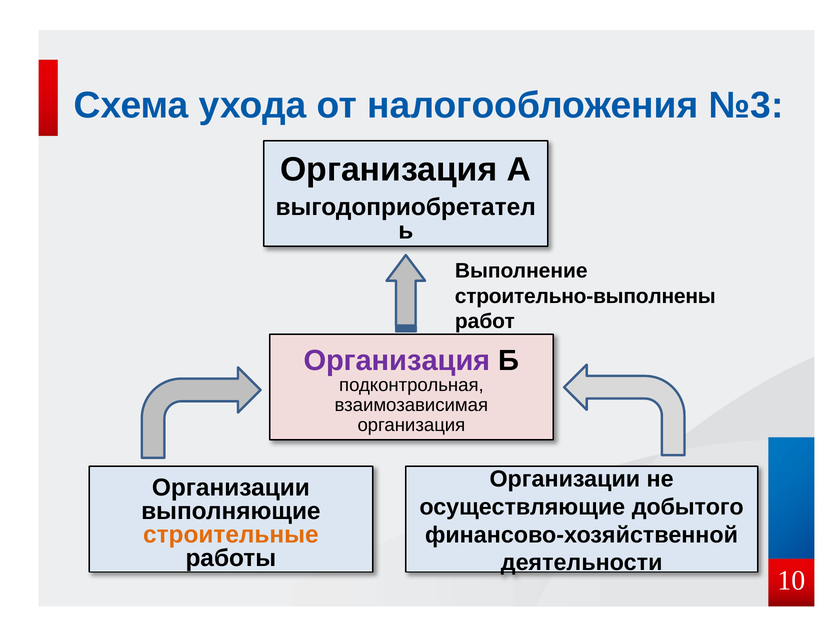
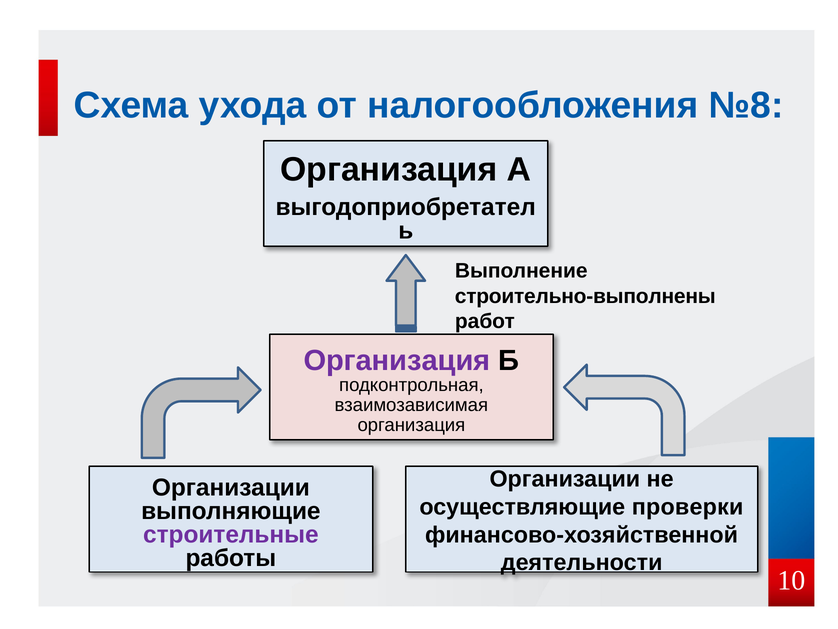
№3: №3 -> №8 (746, 105)
добытого: добытого -> проверки (688, 506)
строительные colour: orange -> purple (231, 534)
